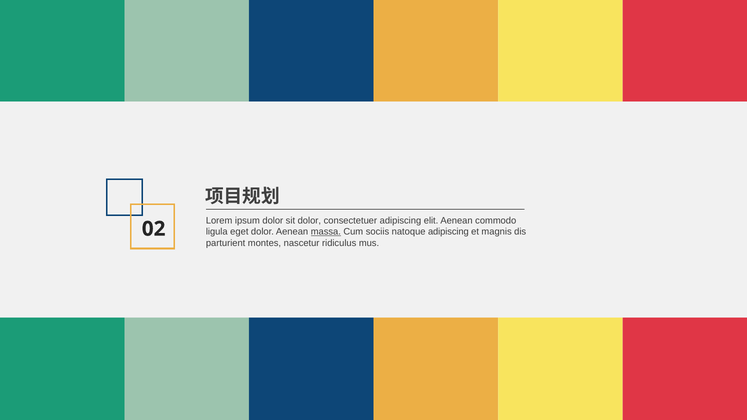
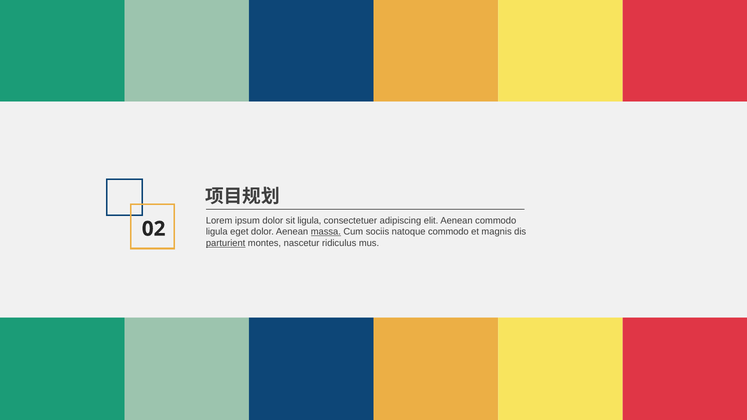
sit dolor: dolor -> ligula (309, 221)
natoque adipiscing: adipiscing -> commodo (448, 232)
parturient underline: none -> present (226, 243)
